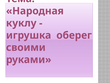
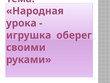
куклу: куклу -> урока (21, 23)
